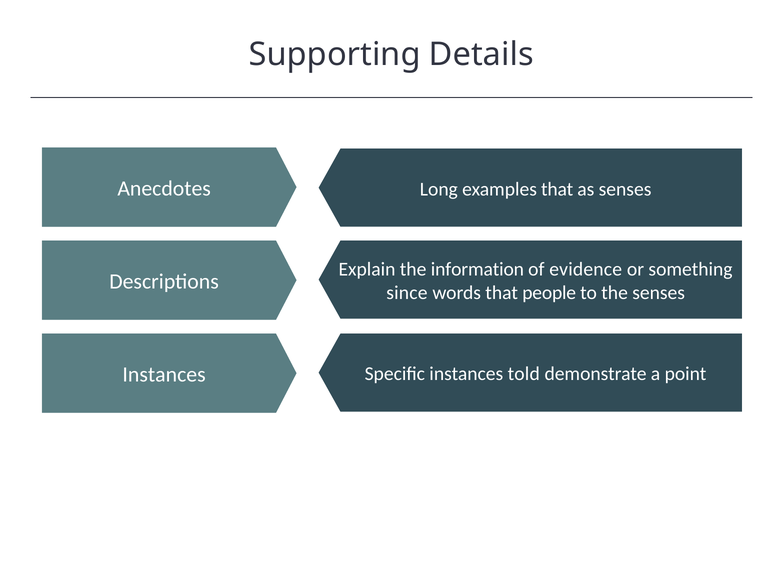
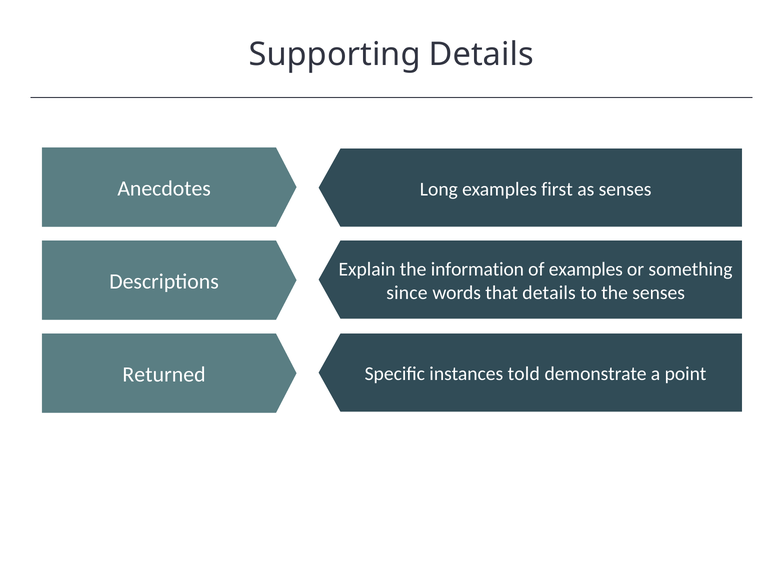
examples that: that -> first (557, 189)
of evidence: evidence -> examples (586, 269)
that people: people -> details (549, 292)
Instances: Instances -> Returned (164, 374)
